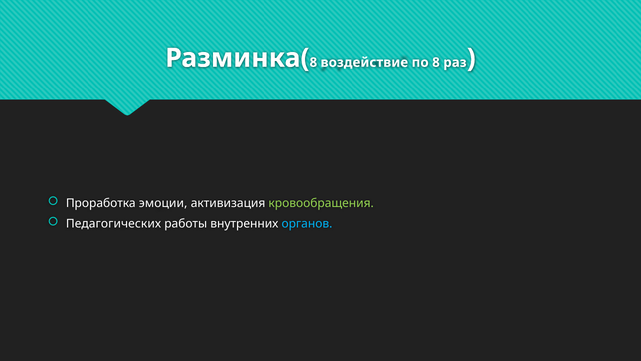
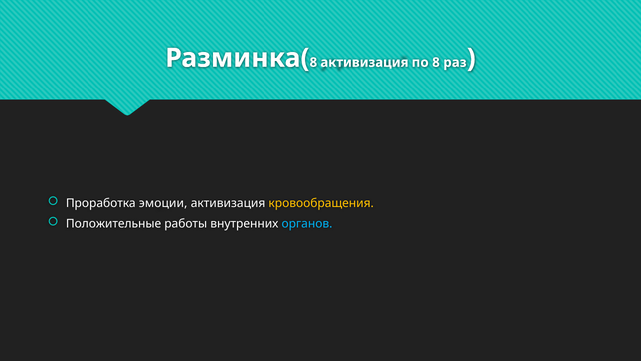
8 воздействие: воздействие -> активизация (364, 62)
кровообращения colour: light green -> yellow (321, 203)
Педагогических: Педагогических -> Положительные (114, 224)
